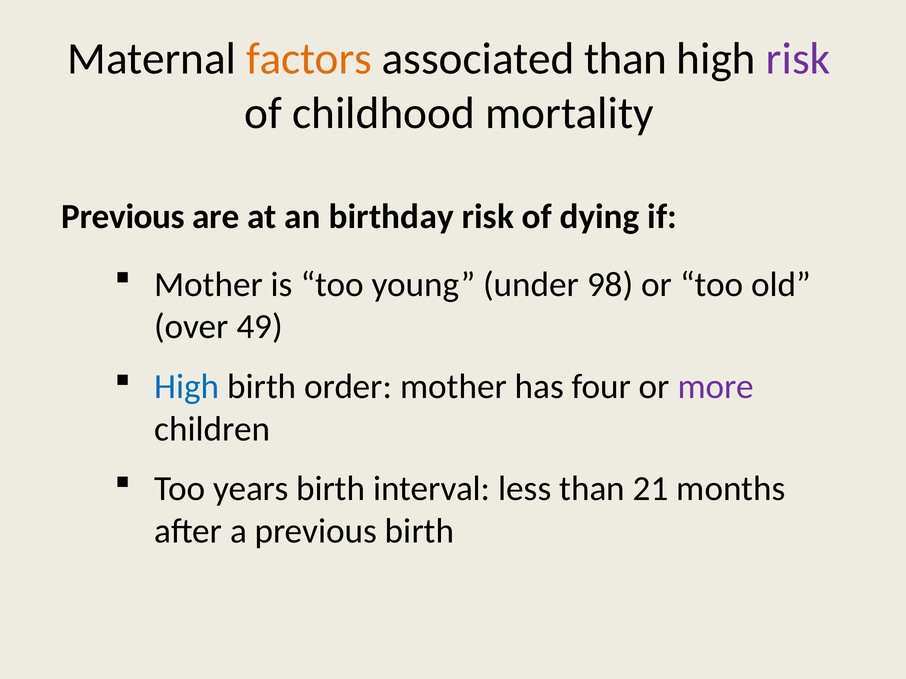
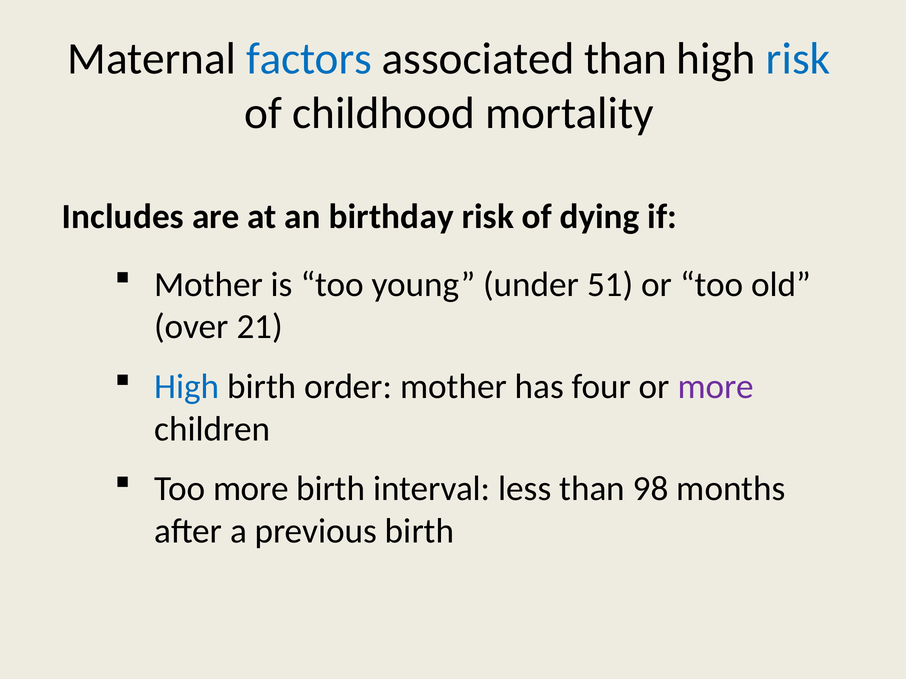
factors colour: orange -> blue (309, 59)
risk colour: purple -> blue (798, 59)
Previous: Previous -> Includes (123, 217)
98: 98 -> 51 (610, 285)
49: 49 -> 21 (260, 327)
Too years: years -> more (251, 489)
21: 21 -> 98 (651, 489)
